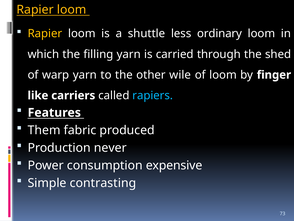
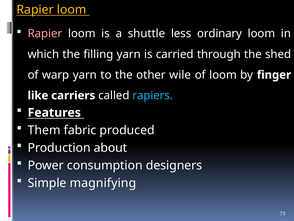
Rapier colour: yellow -> pink (45, 34)
never: never -> about (110, 148)
expensive: expensive -> designers (174, 165)
contrasting: contrasting -> magnifying (103, 183)
